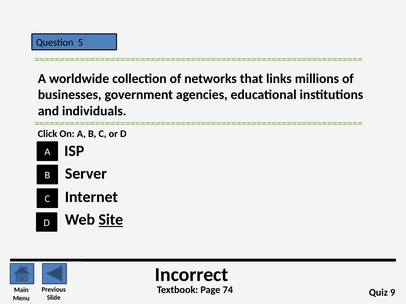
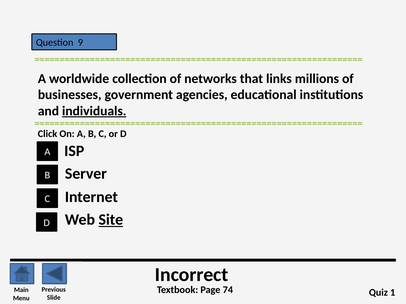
5: 5 -> 9 (80, 43)
individuals underline: none -> present (94, 111)
9: 9 -> 1 (393, 293)
